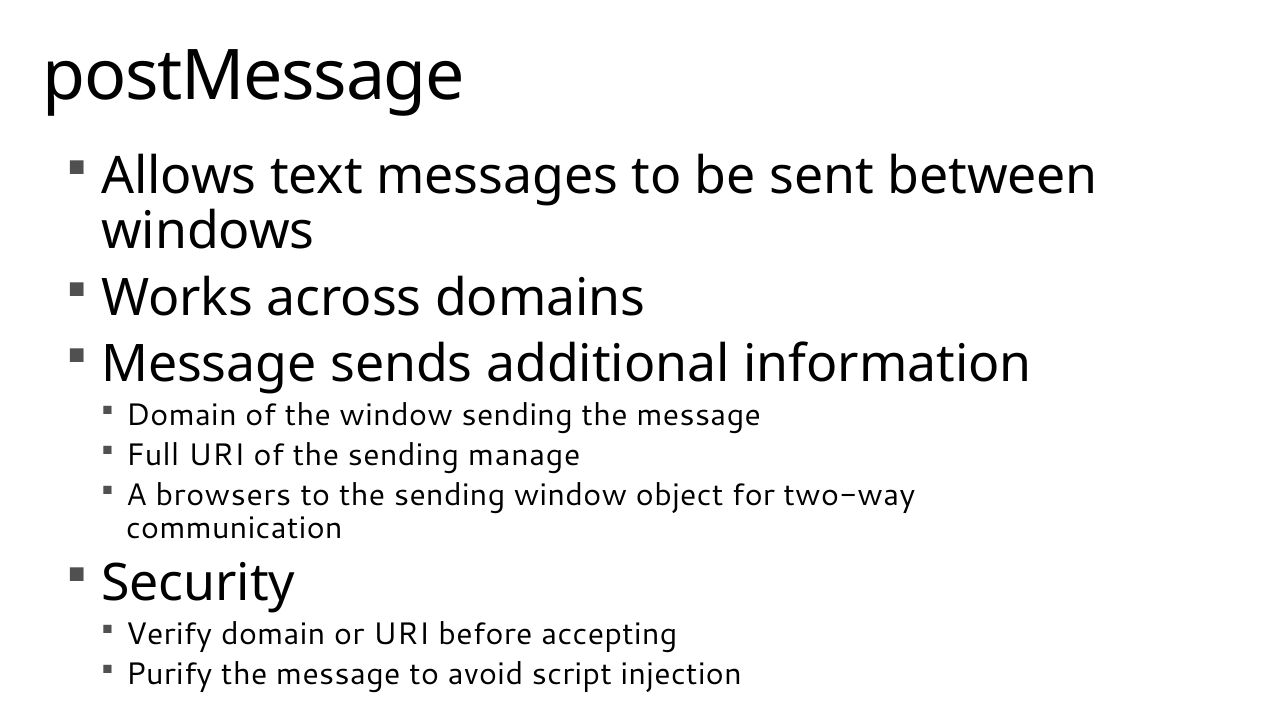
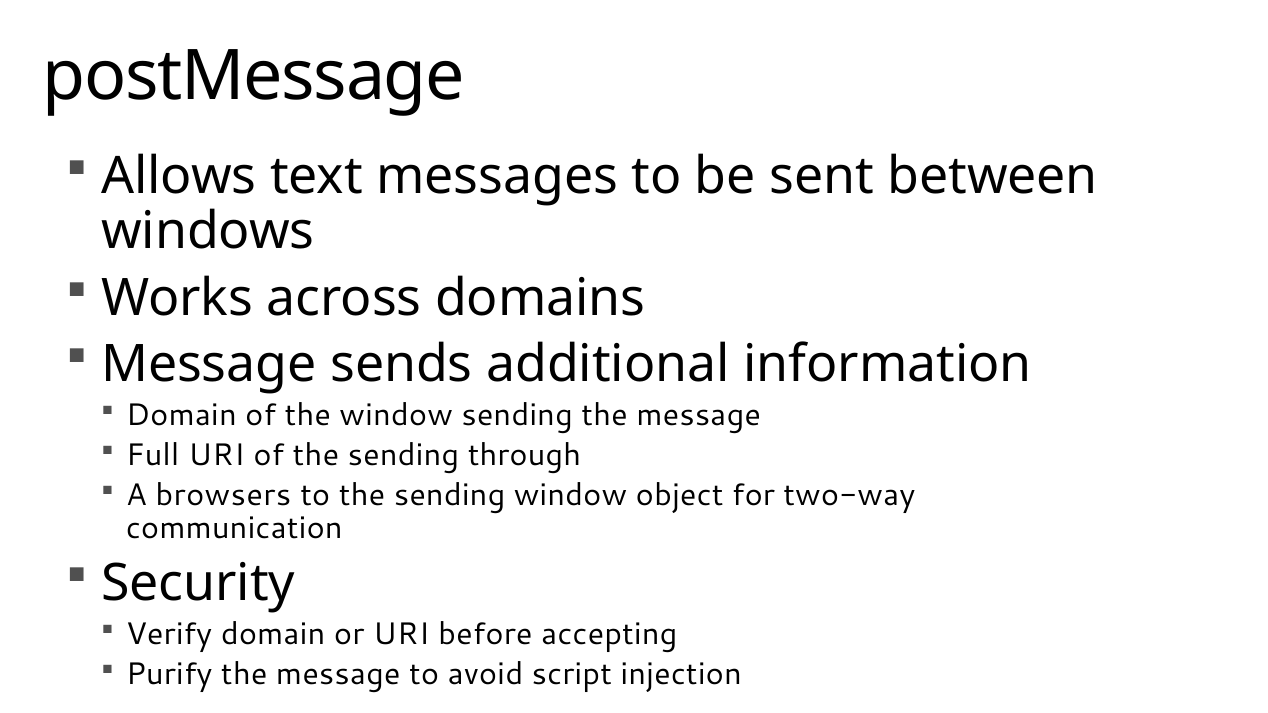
manage: manage -> through (524, 455)
